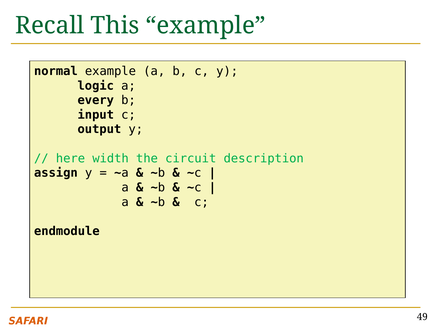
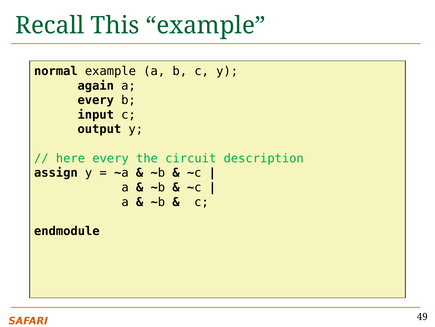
logic: logic -> again (96, 85)
here width: width -> every (111, 158)
